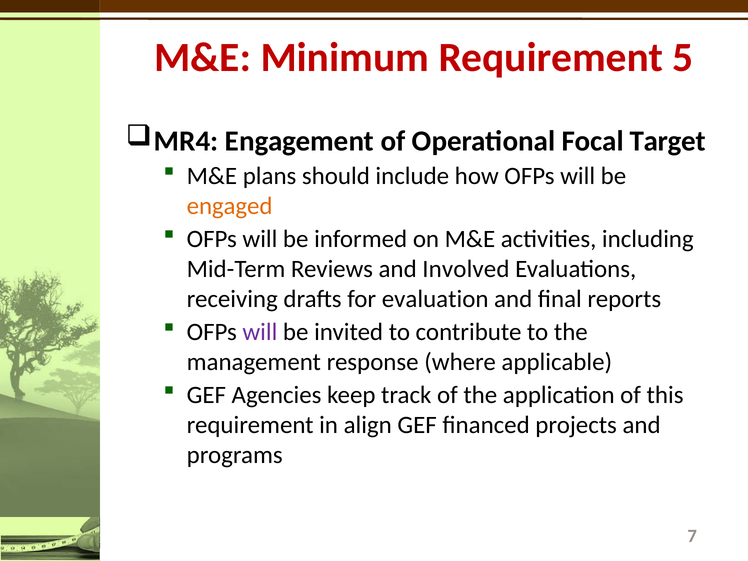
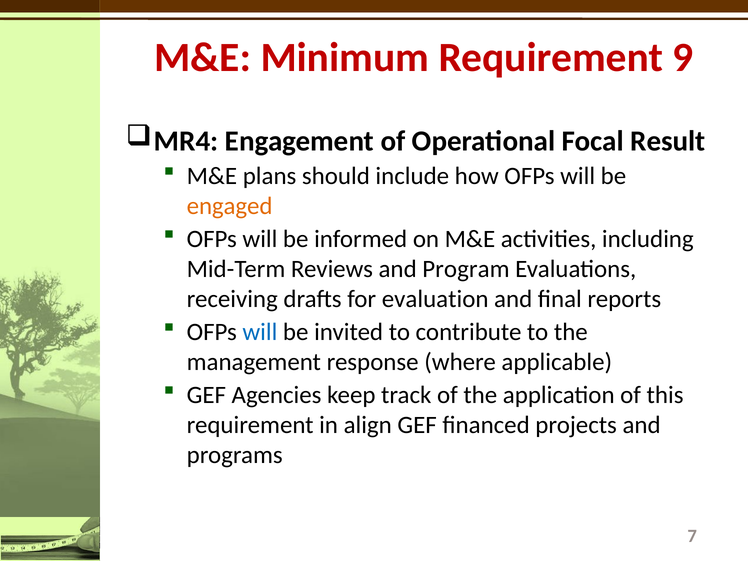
5: 5 -> 9 (683, 58)
Target: Target -> Result (668, 141)
Involved: Involved -> Program (466, 269)
will colour: purple -> blue (260, 332)
